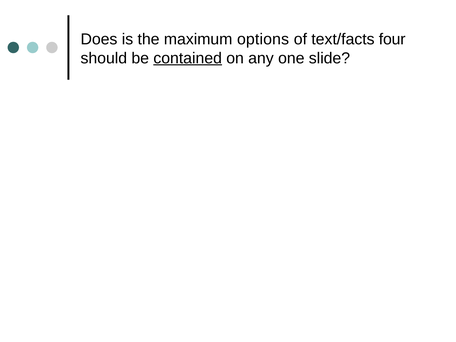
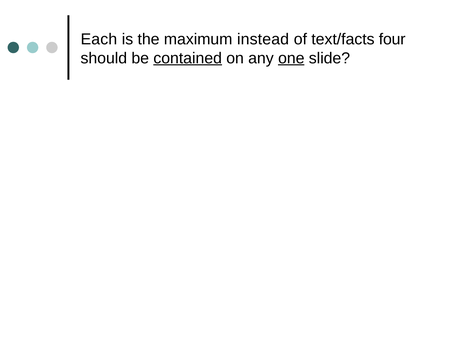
Does: Does -> Each (99, 39)
options: options -> instead (263, 39)
one underline: none -> present (291, 58)
